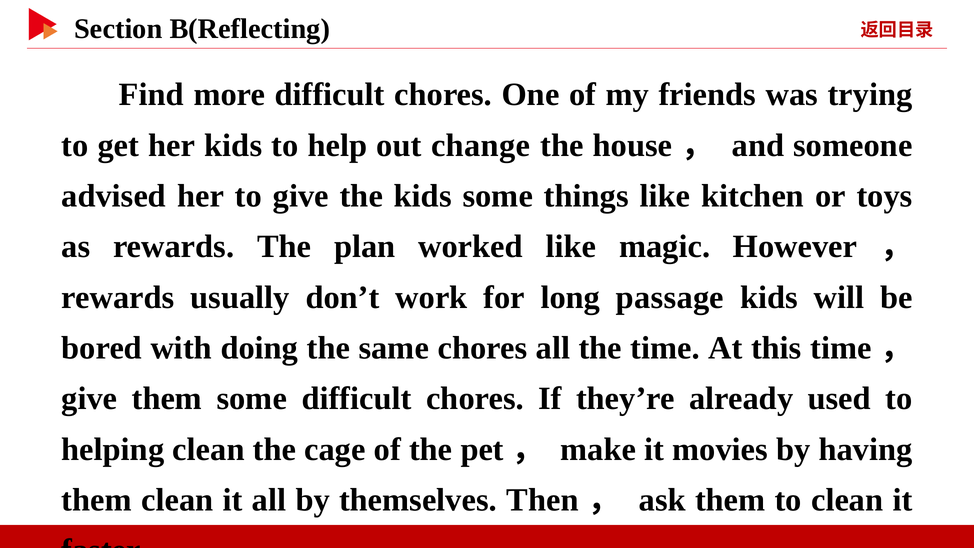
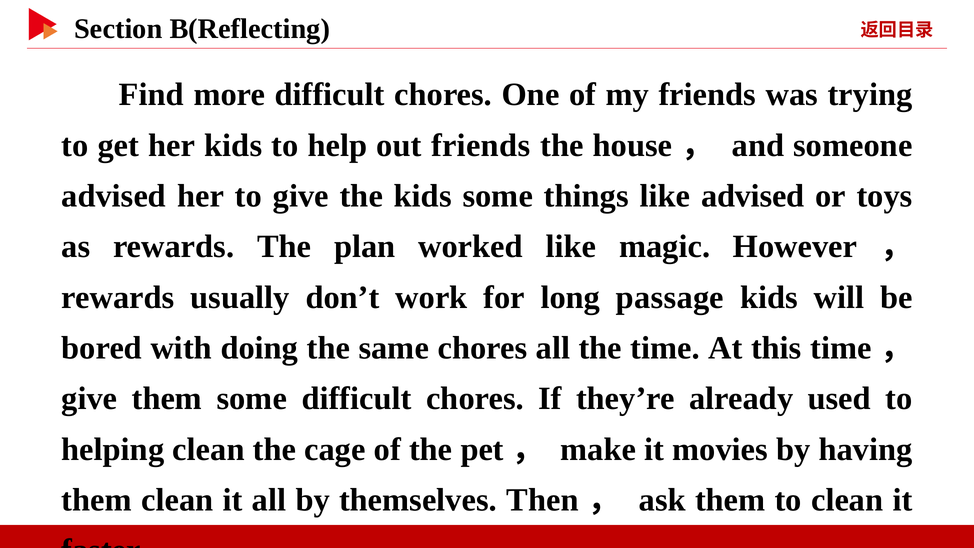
out change: change -> friends (481, 145)
like kitchen: kitchen -> advised (753, 196)
